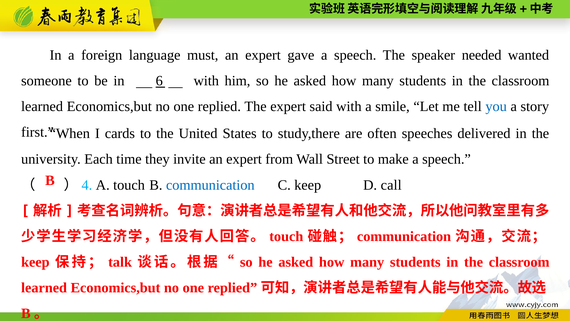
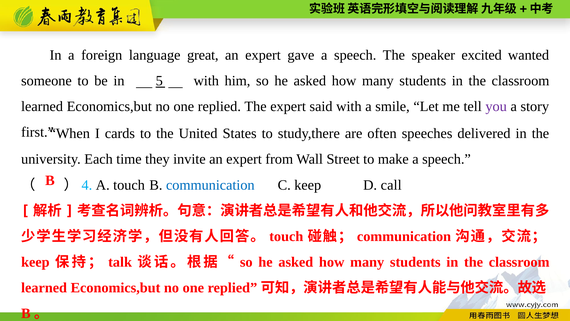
must: must -> great (203, 55)
needed: needed -> excited (482, 55)
6: 6 -> 5 (159, 81)
you colour: blue -> purple (496, 106)
